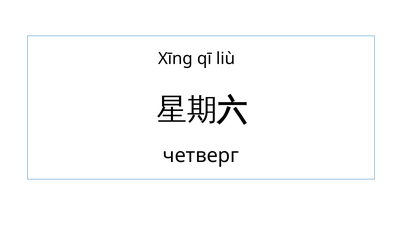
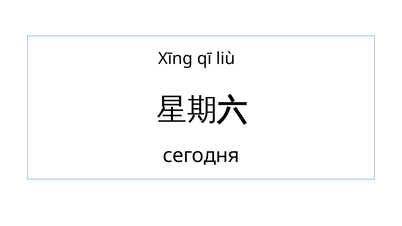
четверг: четверг -> сегодня (201, 156)
